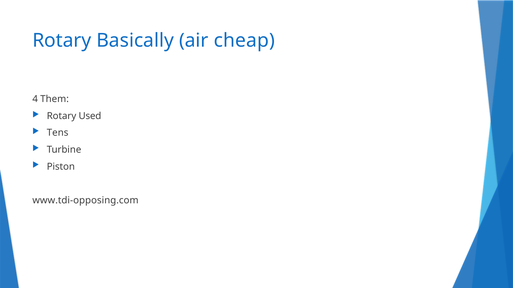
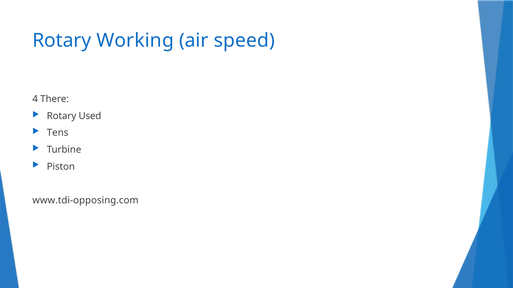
Basically: Basically -> Working (135, 40)
cheap: cheap -> speed (244, 40)
Them: Them -> There (55, 99)
